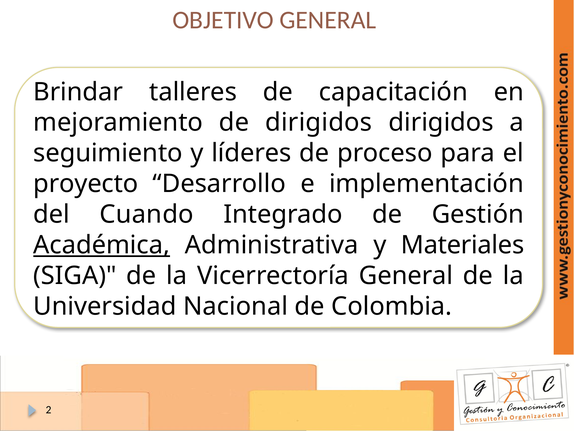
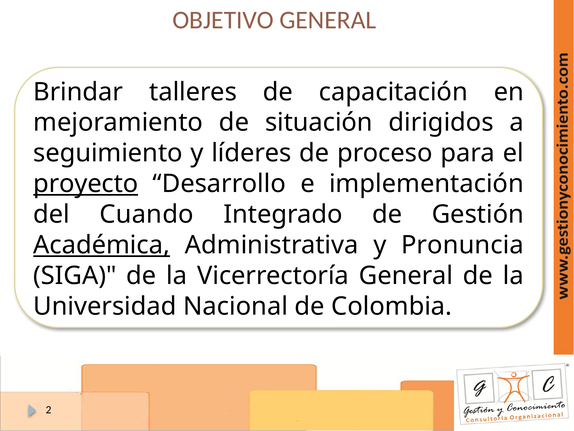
de dirigidos: dirigidos -> situación (319, 122)
proyecto underline: none -> present (86, 184)
Materiales: Materiales -> Pronuncia (462, 245)
